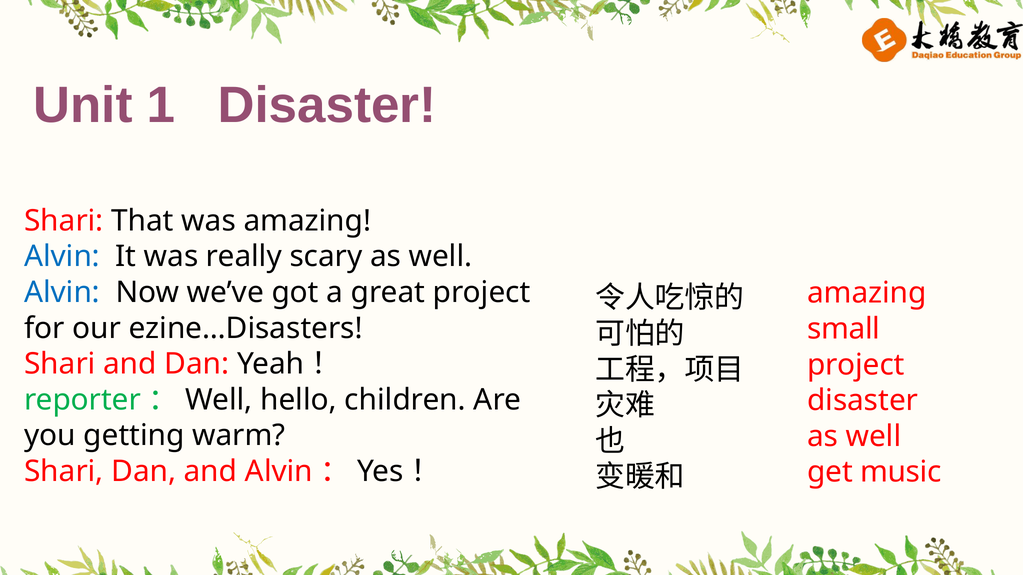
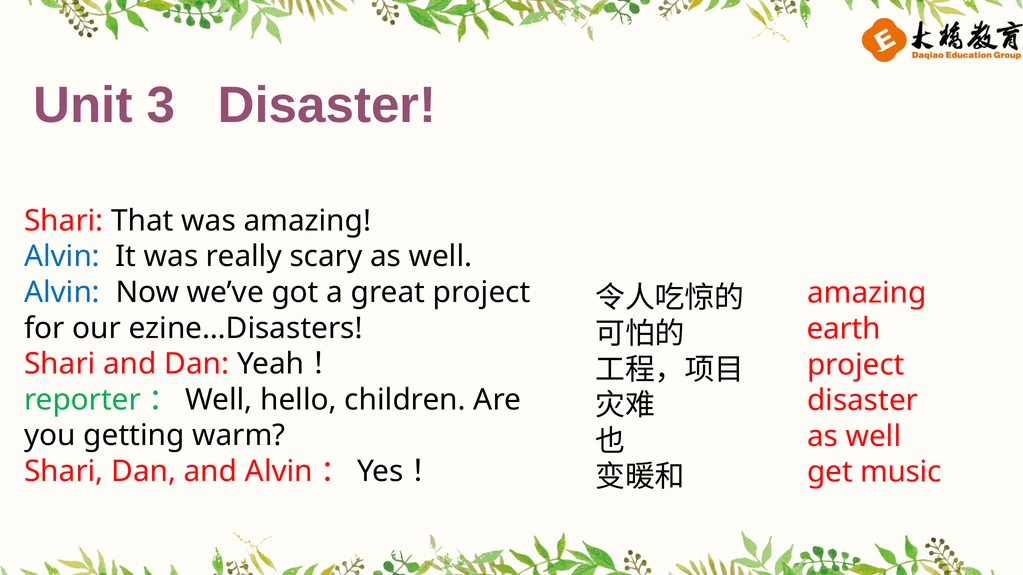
1: 1 -> 3 (161, 106)
small: small -> earth (844, 329)
